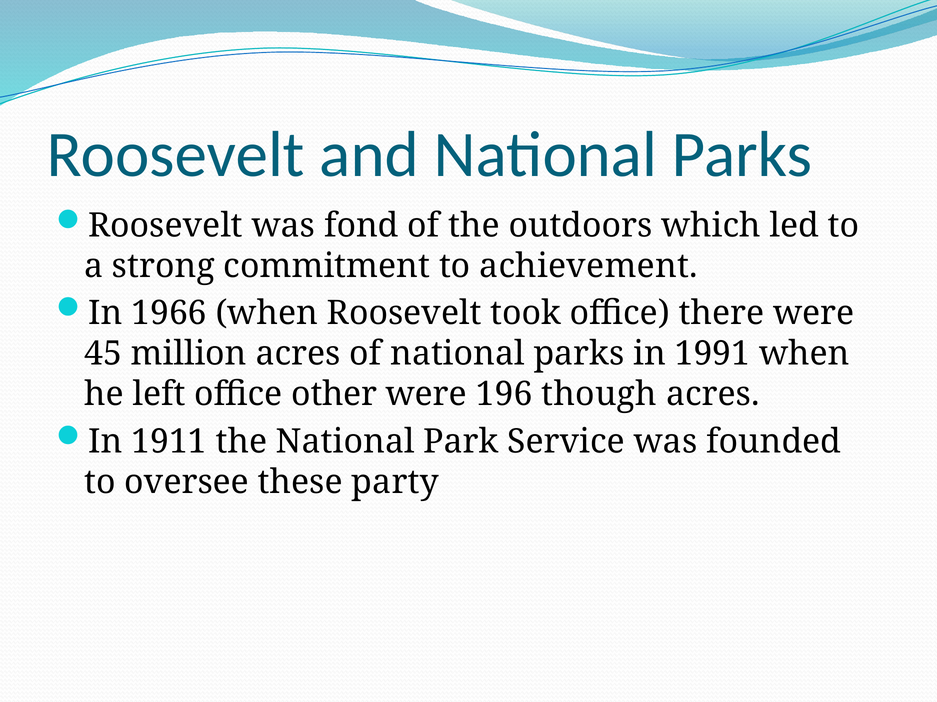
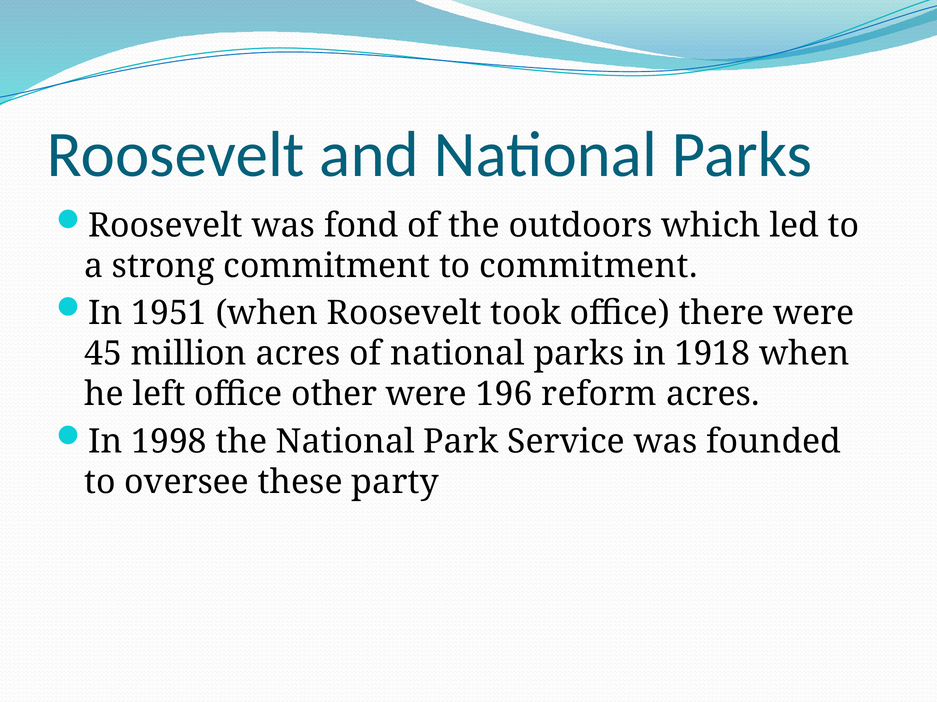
to achievement: achievement -> commitment (588, 266)
1966: 1966 -> 1951 (169, 314)
1991: 1991 -> 1918 (712, 354)
though: though -> reform (599, 395)
1911: 1911 -> 1998 (169, 442)
